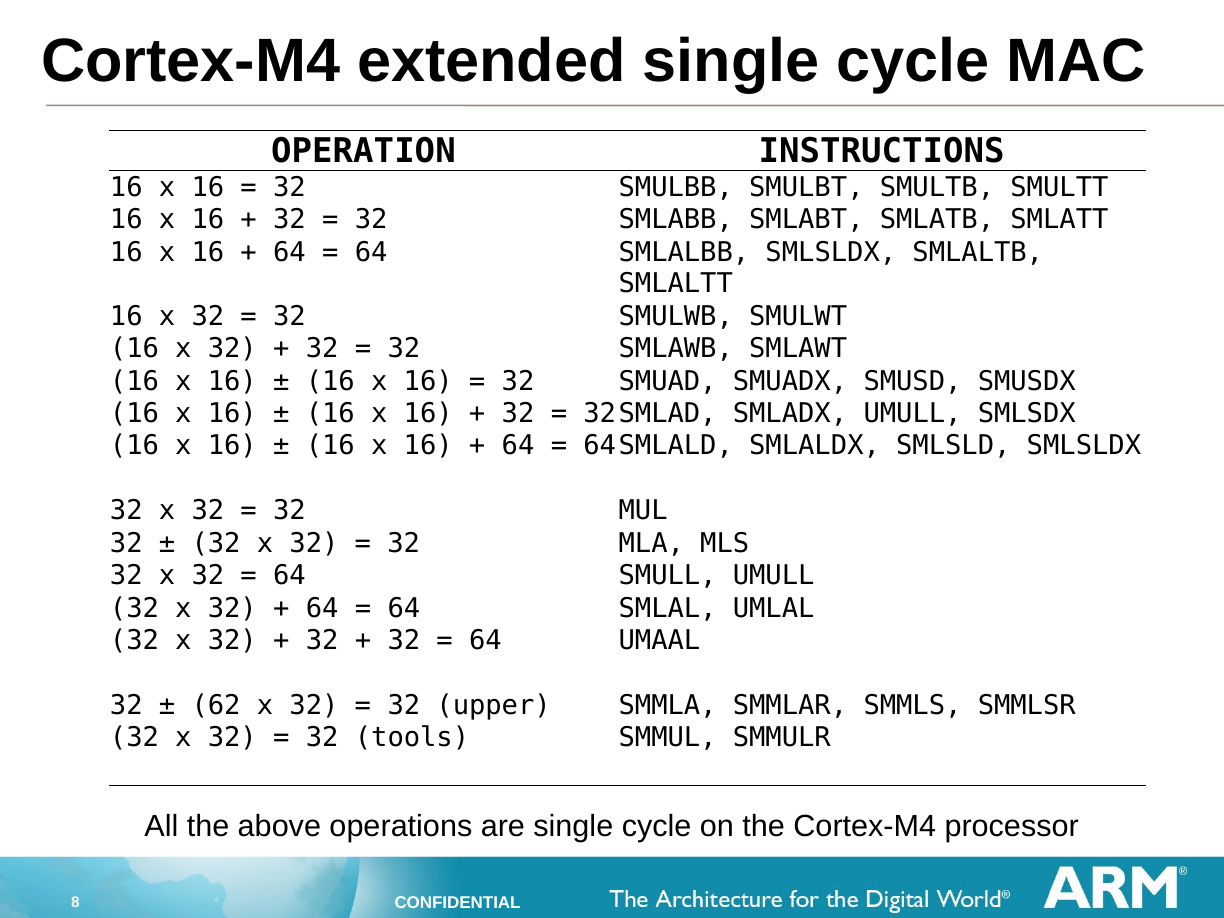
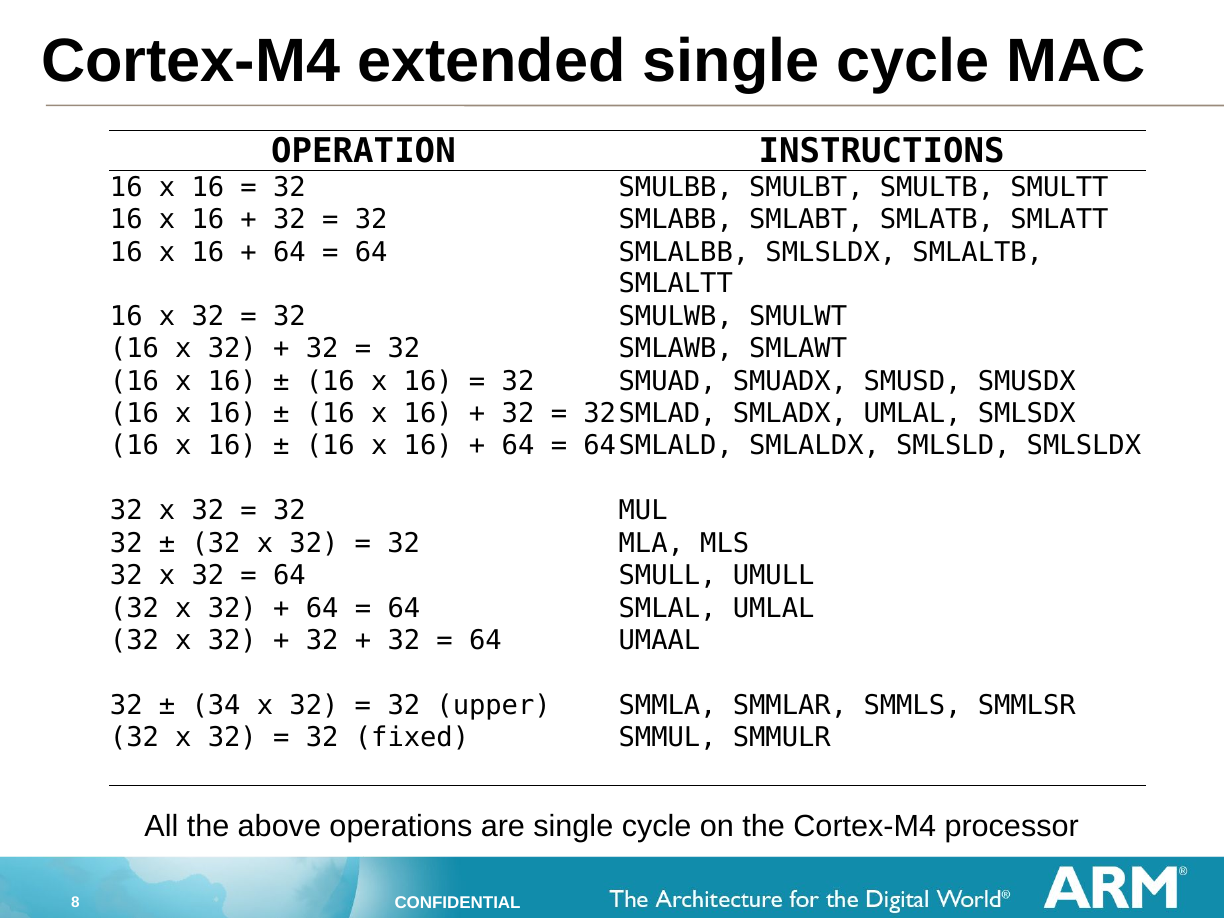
SMLADX UMULL: UMULL -> UMLAL (913, 414)
62: 62 -> 34 (216, 705)
tools: tools -> fixed (412, 738)
